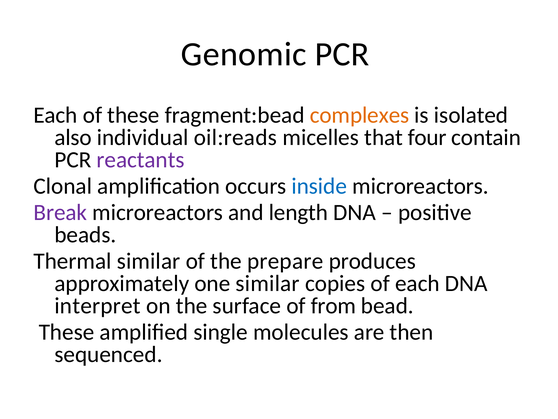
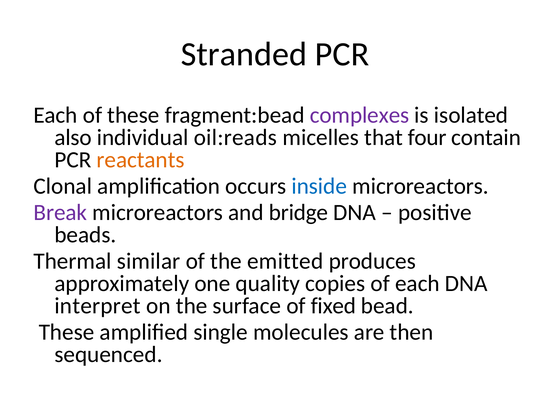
Genomic: Genomic -> Stranded (244, 54)
complexes colour: orange -> purple (359, 115)
reactants colour: purple -> orange (141, 160)
length: length -> bridge (298, 212)
prepare: prepare -> emitted (285, 261)
one similar: similar -> quality (268, 283)
from: from -> fixed (333, 306)
